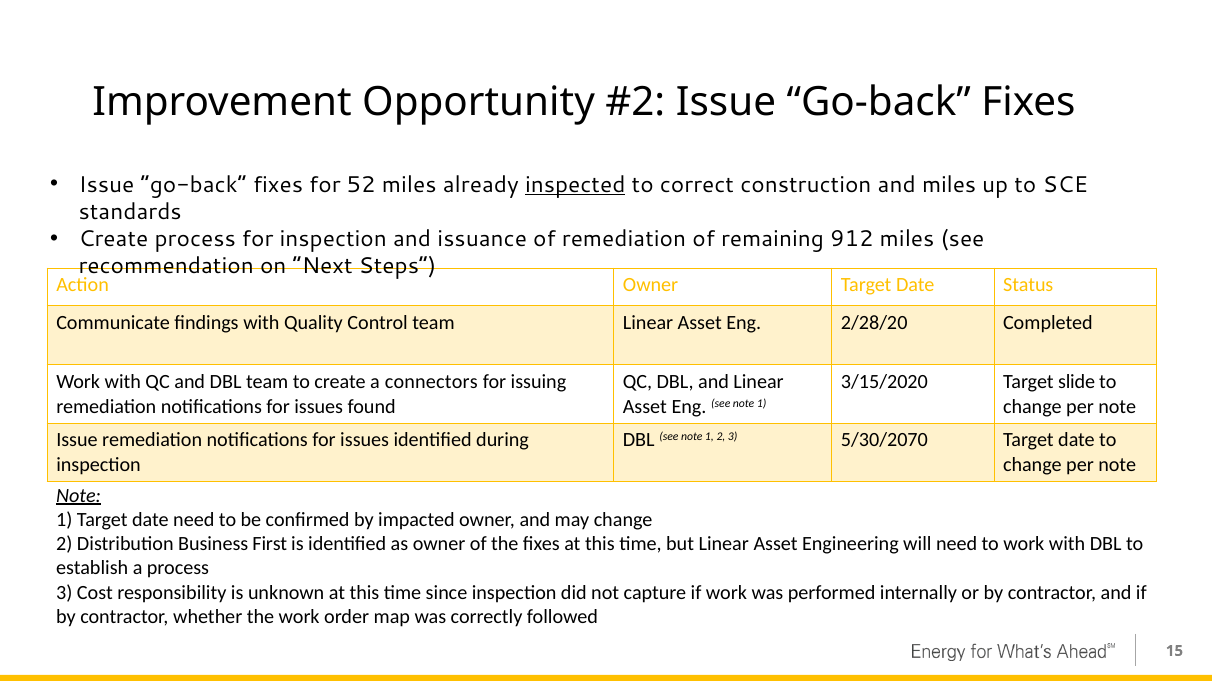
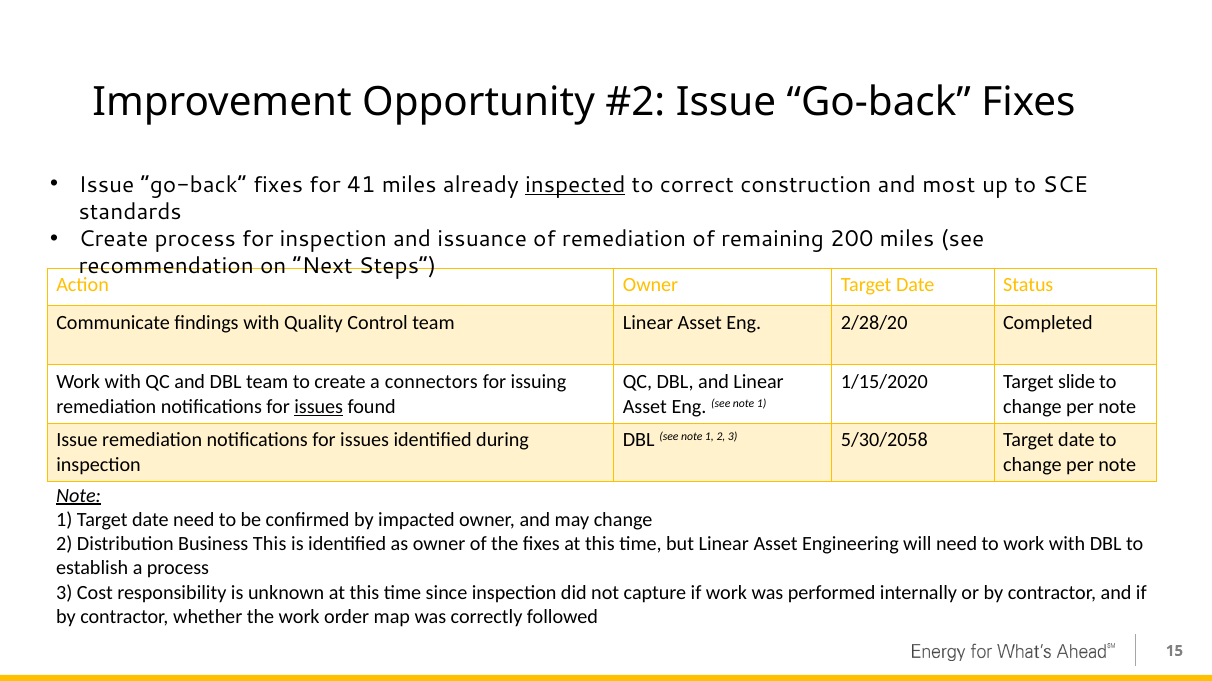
52: 52 -> 41 (361, 185)
and miles: miles -> most (949, 185)
912: 912 -> 200 (852, 239)
3/15/2020: 3/15/2020 -> 1/15/2020 (884, 382)
issues underline: none -> present (319, 407)
5/30/2070: 5/30/2070 -> 5/30/2058 (884, 441)
Business First: First -> This (270, 545)
